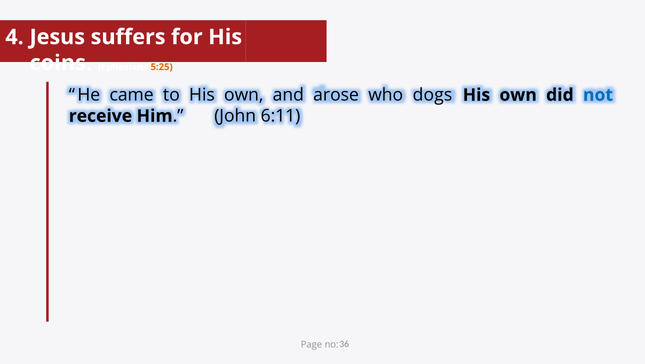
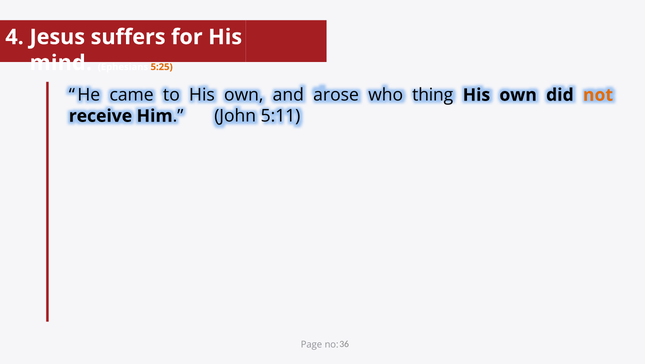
coins: coins -> mind (61, 63)
dogs: dogs -> thing (433, 95)
not colour: blue -> orange (598, 95)
6:11: 6:11 -> 5:11 (281, 116)
